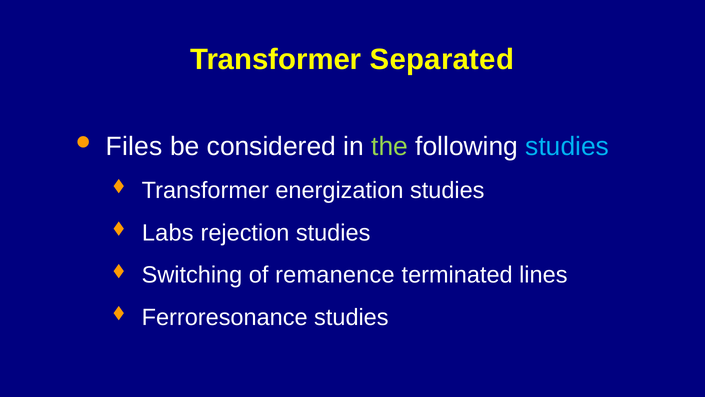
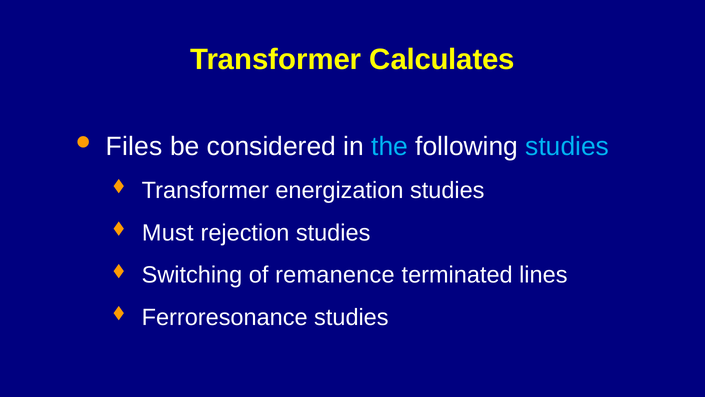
Separated: Separated -> Calculates (442, 59)
the colour: light green -> light blue (390, 146)
Labs: Labs -> Must (168, 233)
